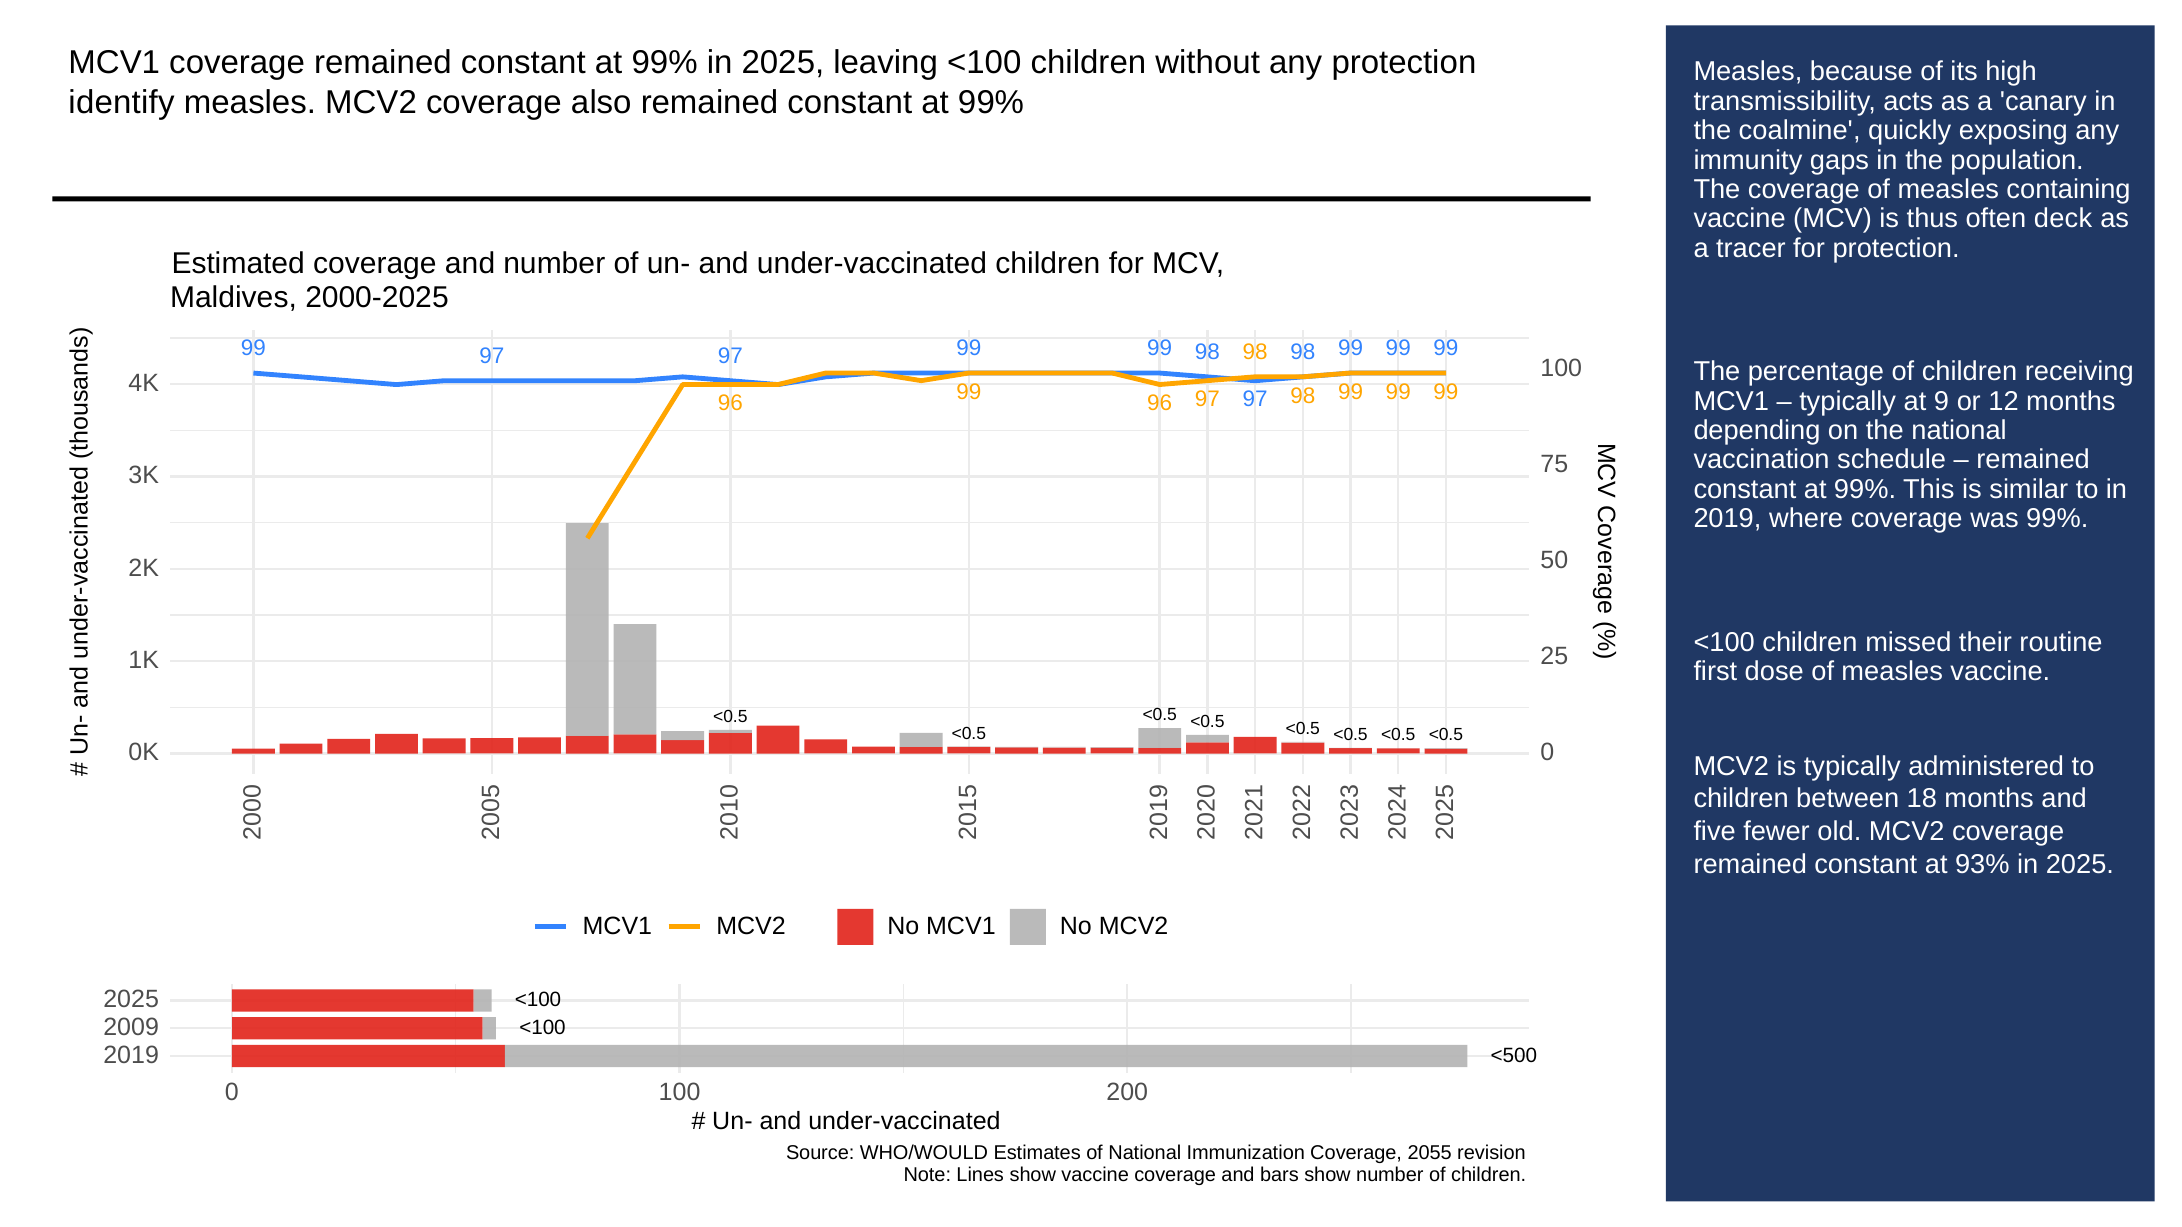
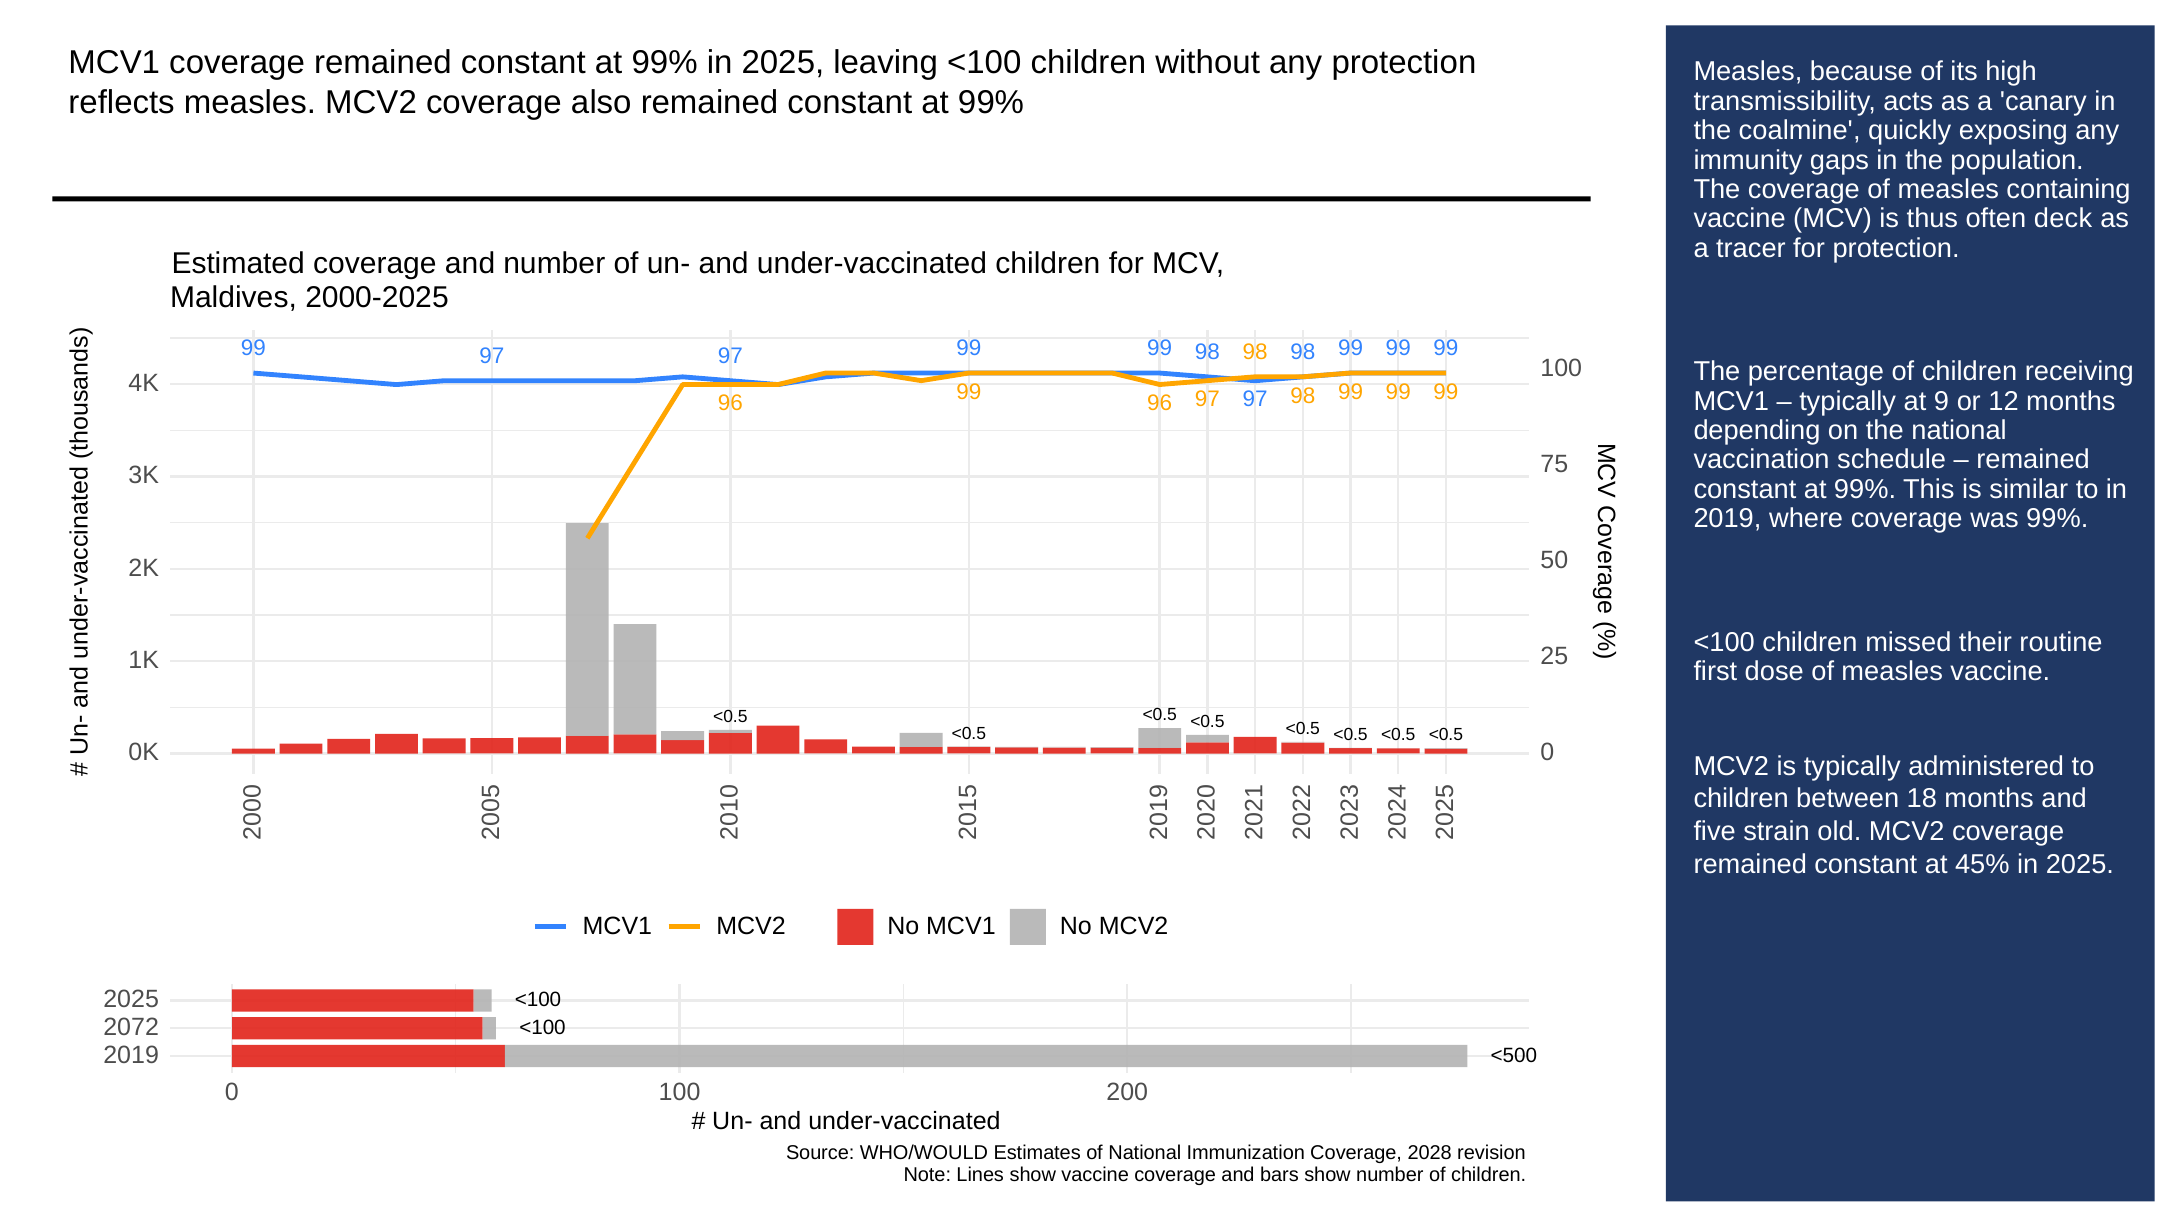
identify: identify -> reflects (122, 102)
fewer: fewer -> strain (1777, 832)
93%: 93% -> 45% (1982, 865)
2009: 2009 -> 2072 (131, 1028)
2055: 2055 -> 2028 (1430, 1154)
